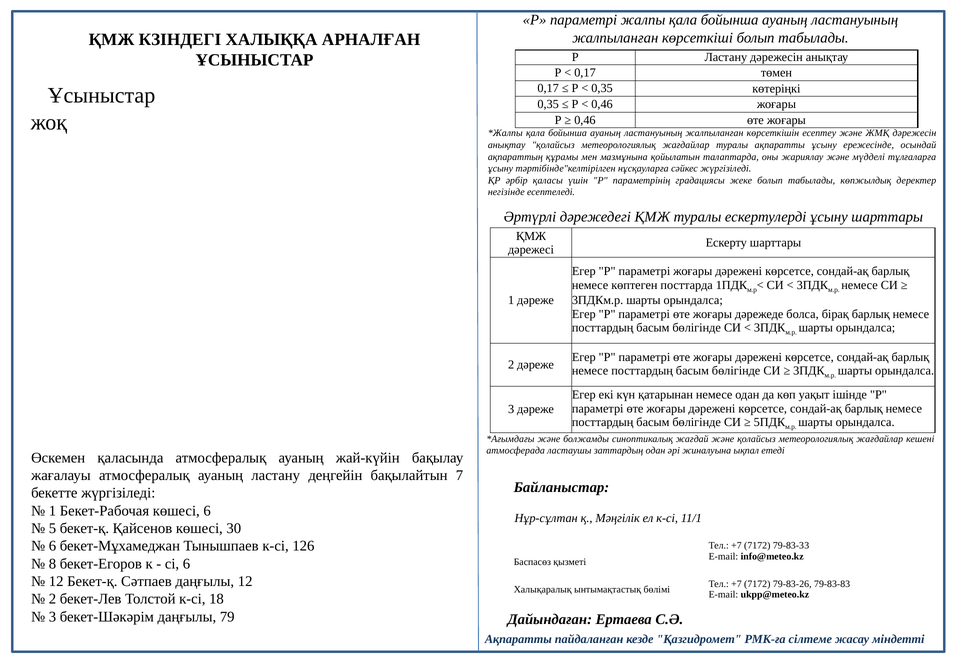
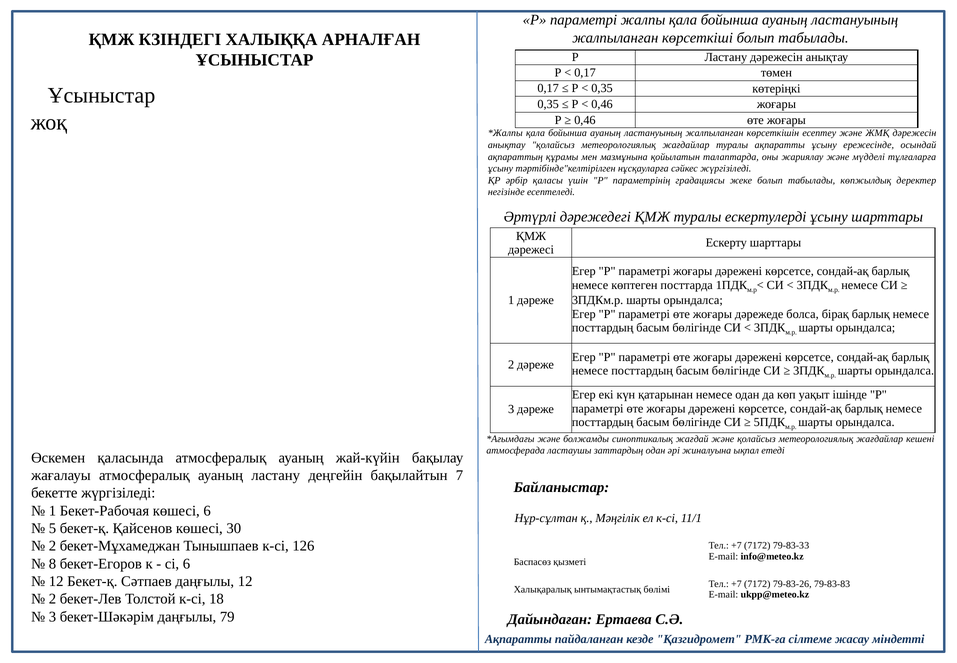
6: 6 -> 2 (52, 546)
